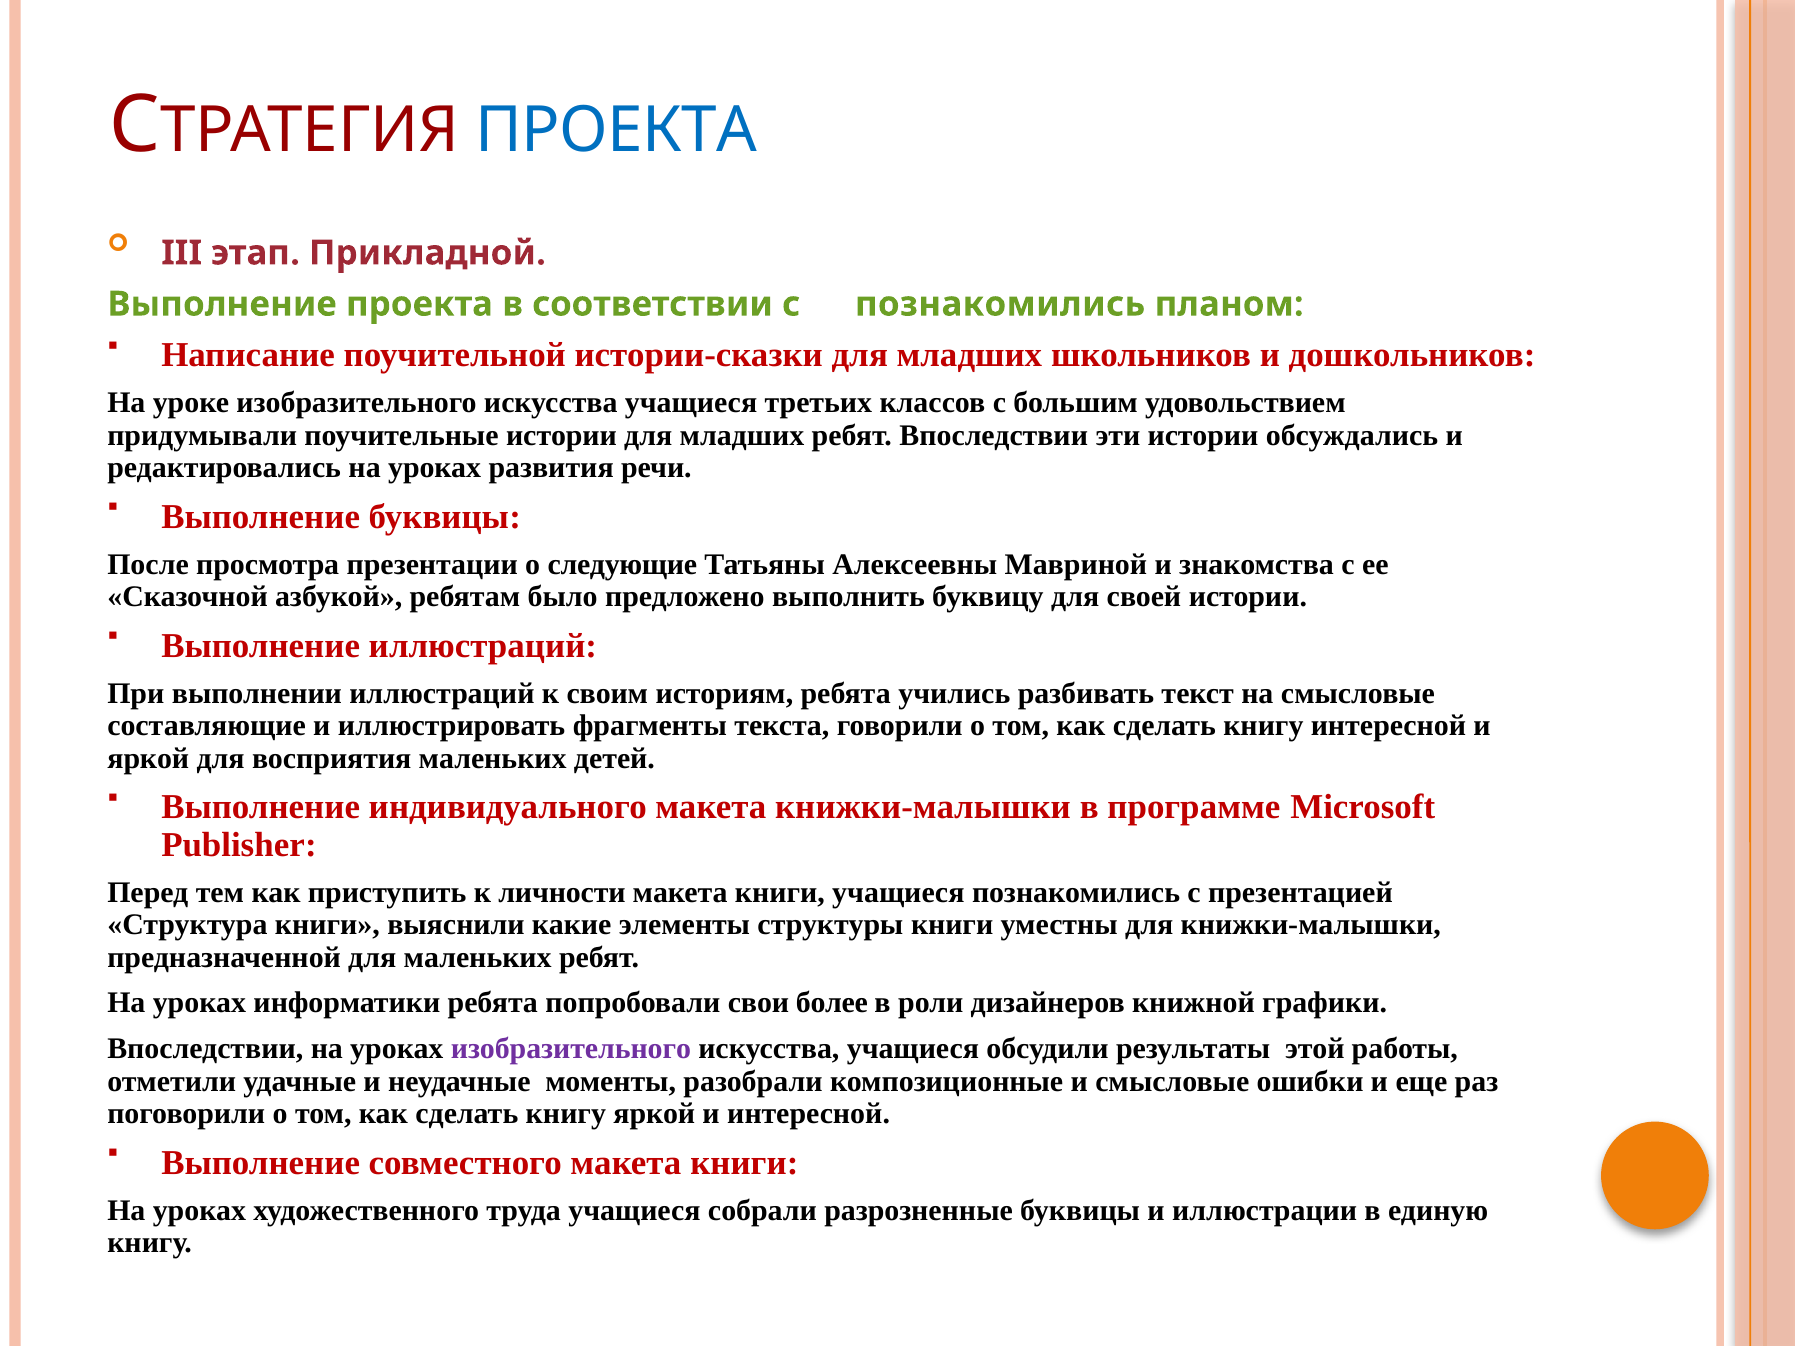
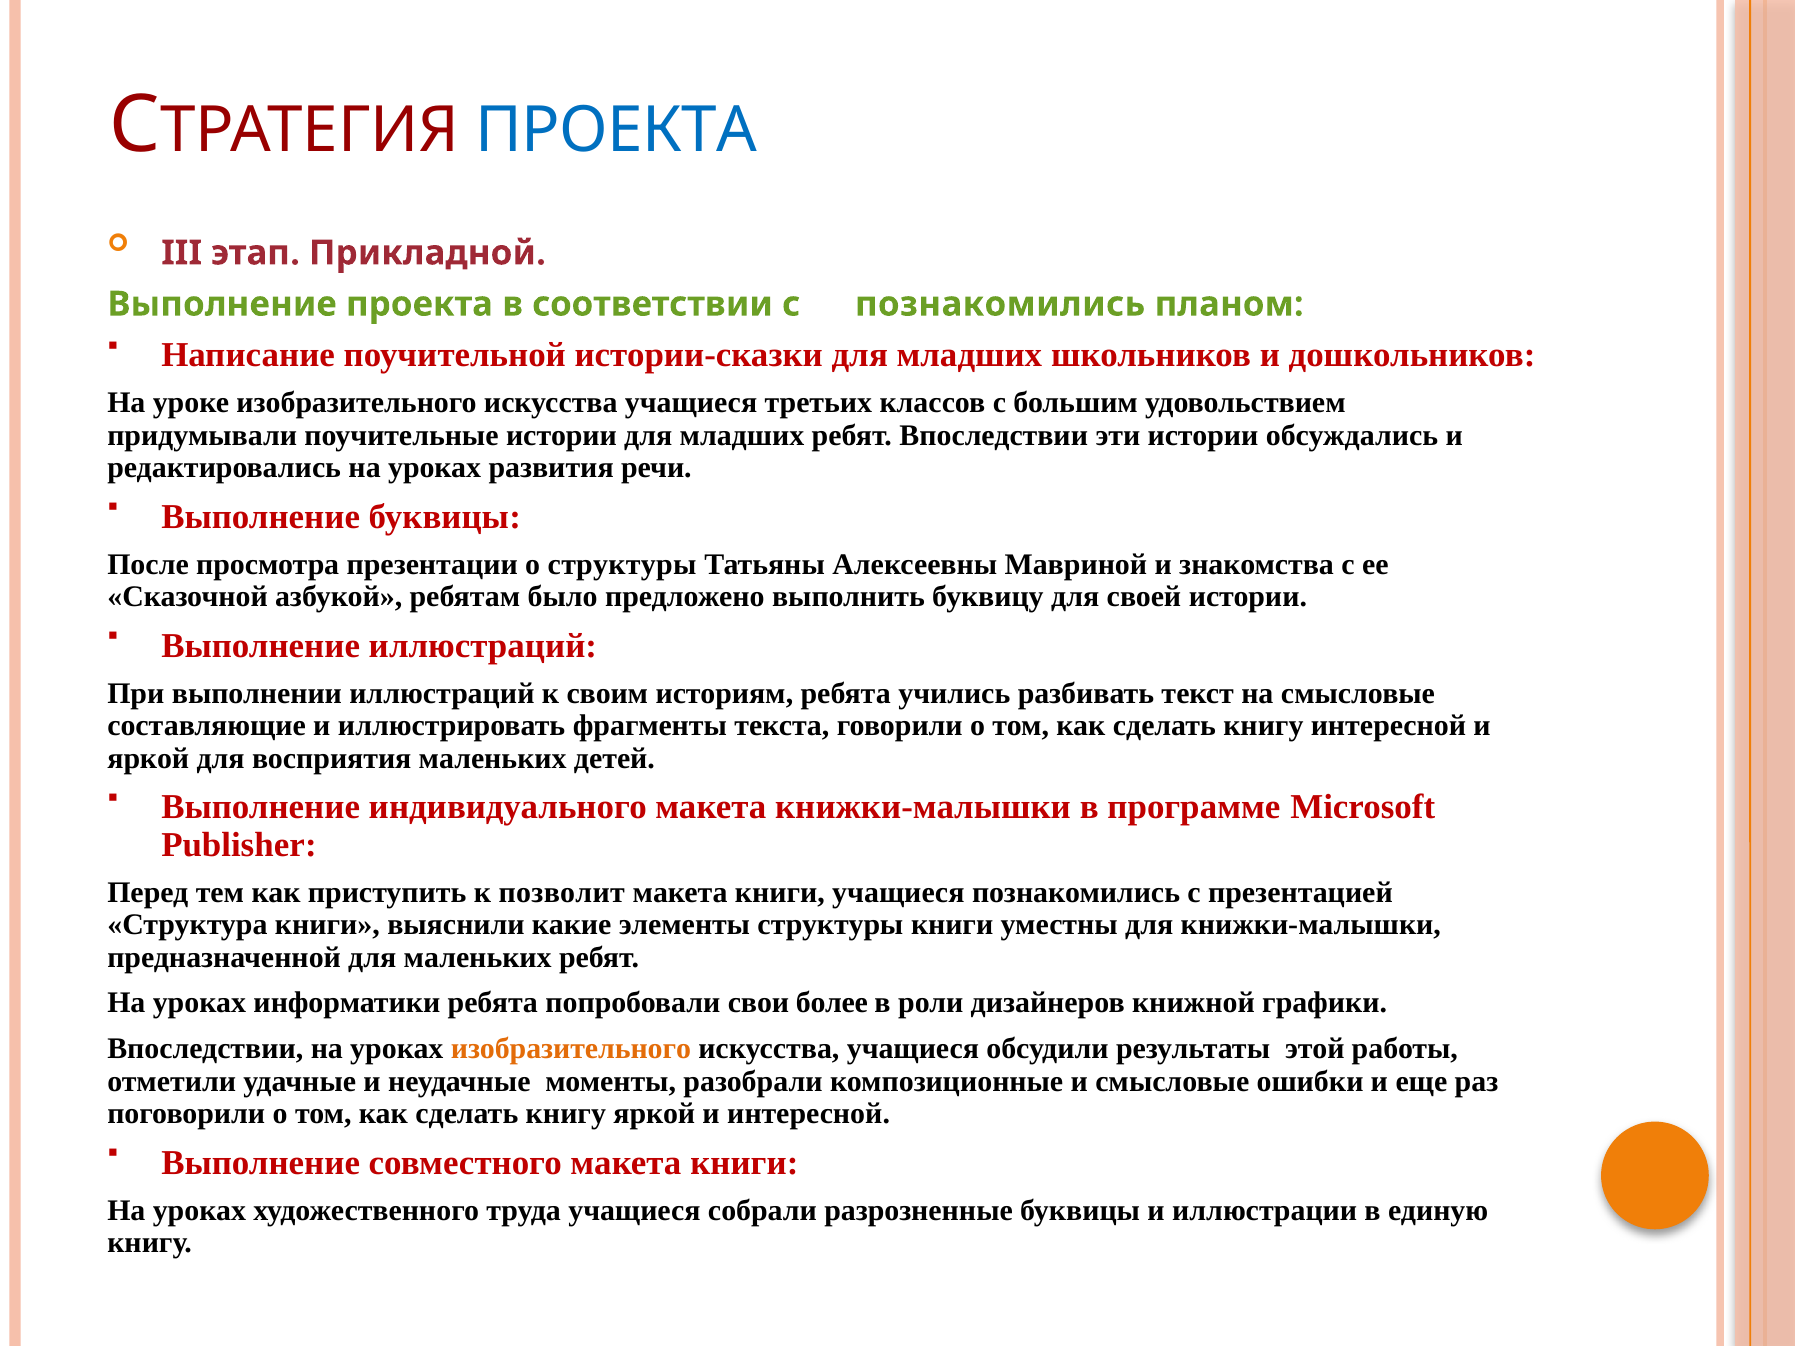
о следующие: следующие -> структуры (622, 565)
личности: личности -> позволит (562, 893)
изобразительного colour: purple -> orange (571, 1049)
